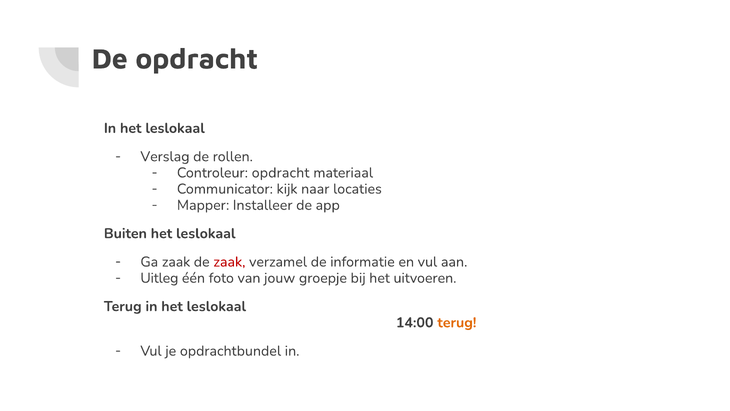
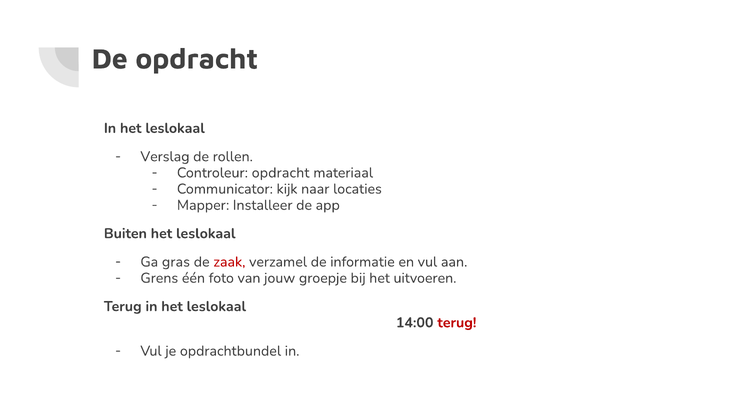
Ga zaak: zaak -> gras (176, 262)
Uitleg: Uitleg -> Grens (159, 278)
terug colour: orange -> red (457, 322)
